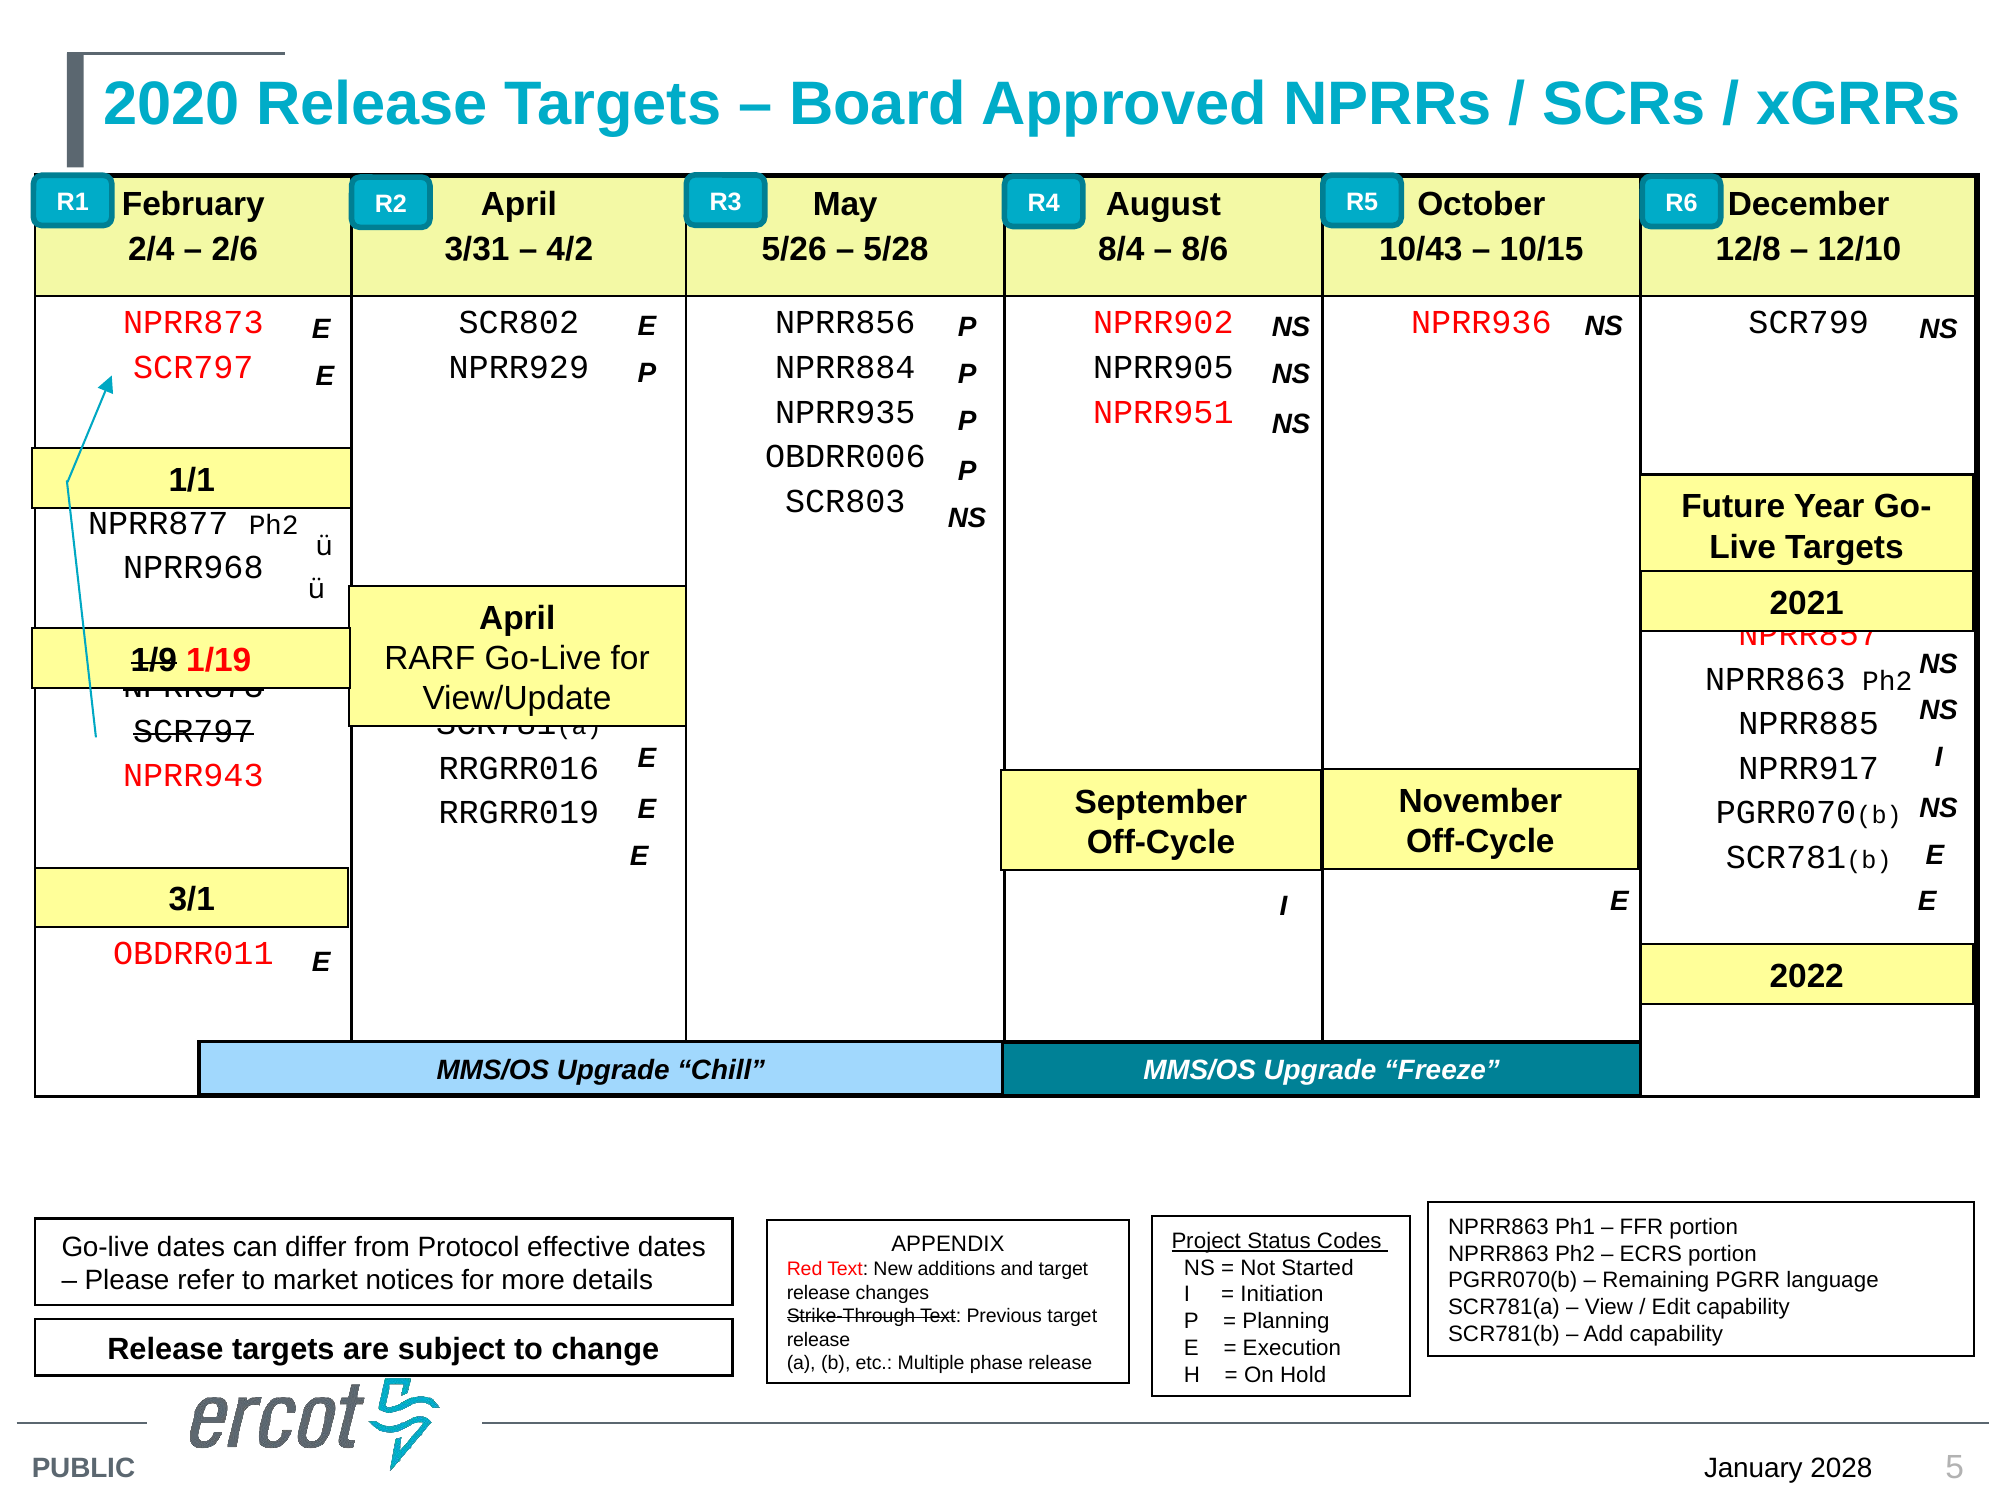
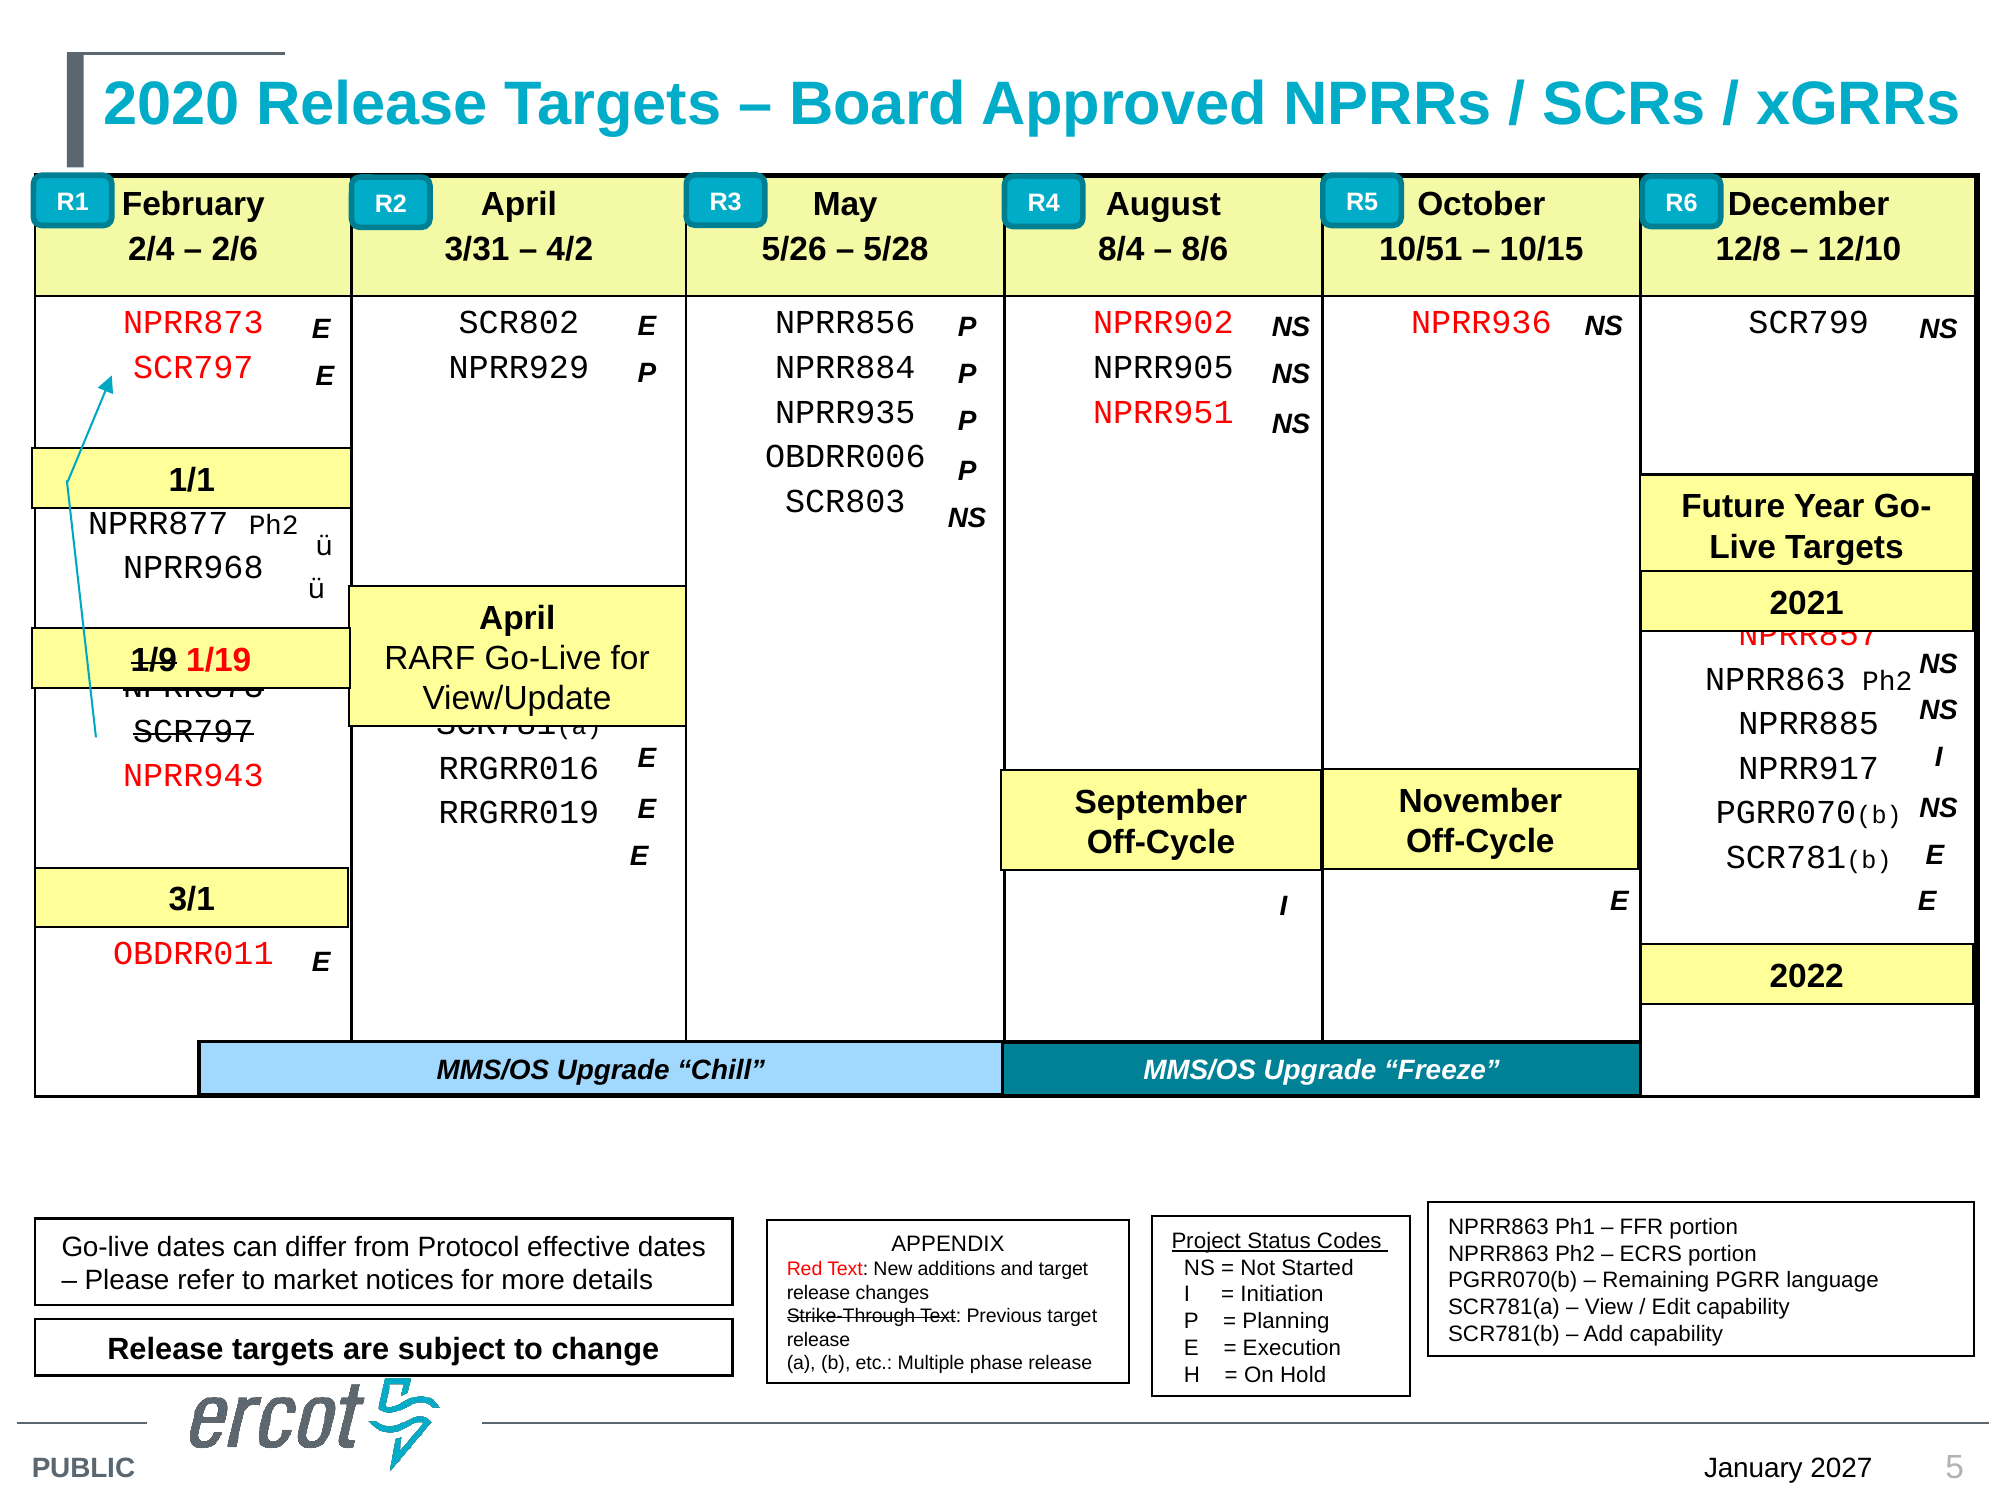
10/43: 10/43 -> 10/51 (1421, 249)
2028: 2028 -> 2027 (1841, 1468)
